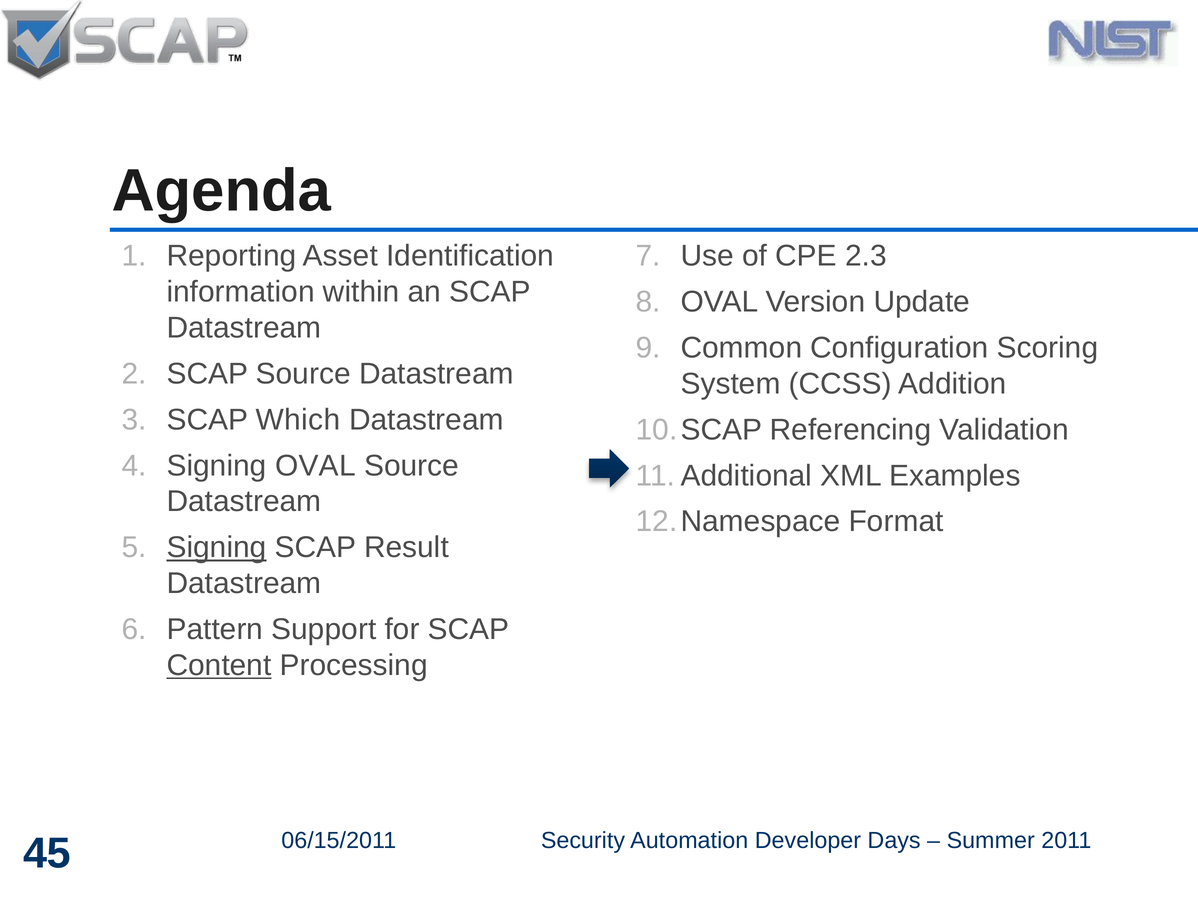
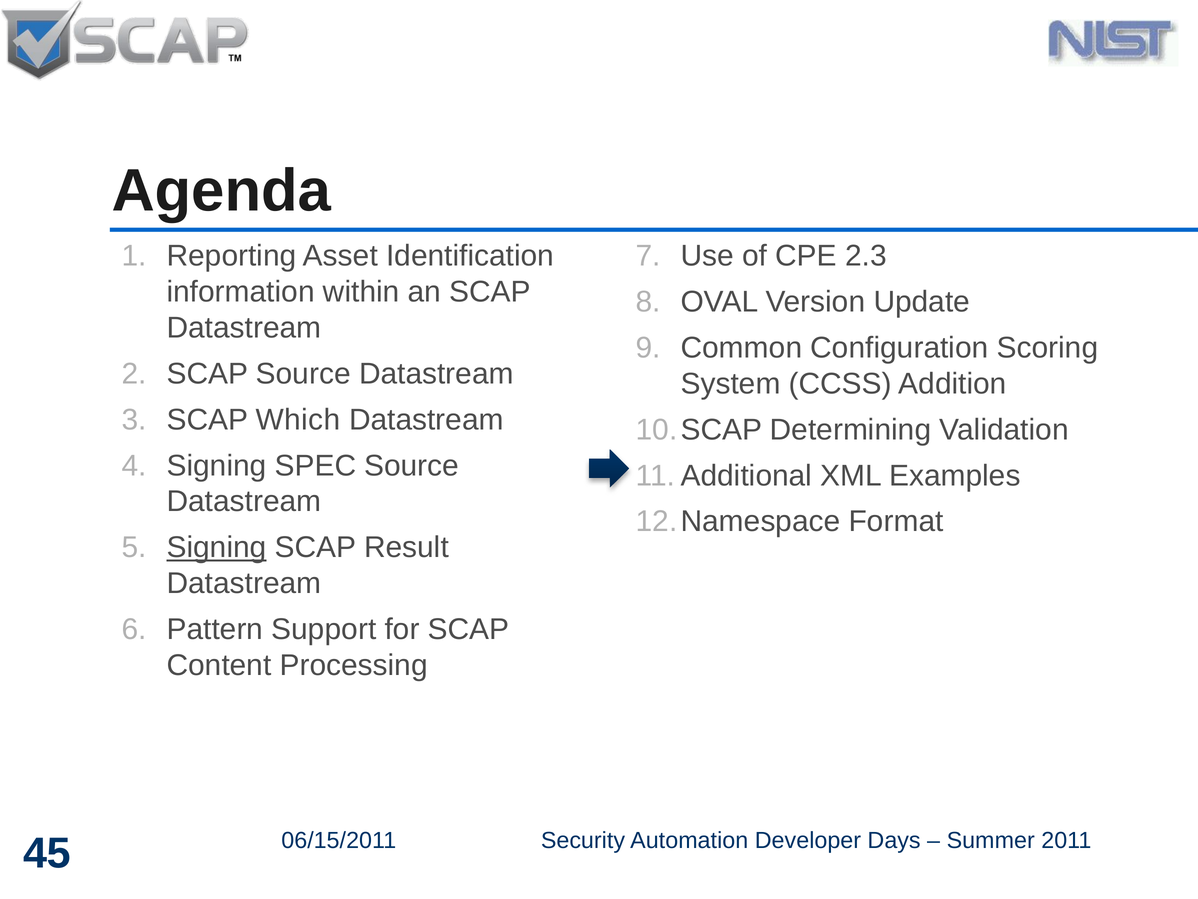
Referencing: Referencing -> Determining (851, 429)
Signing OVAL: OVAL -> SPEC (316, 465)
Content underline: present -> none (219, 665)
